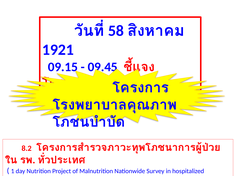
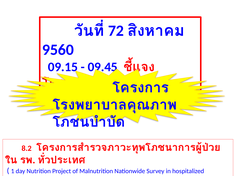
58: 58 -> 72 (116, 31)
1921: 1921 -> 9560 (58, 50)
